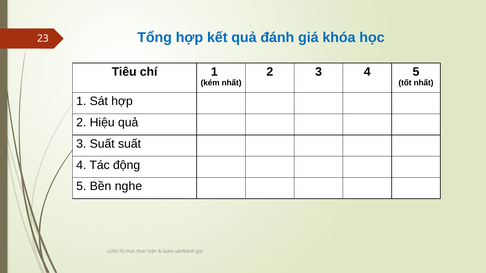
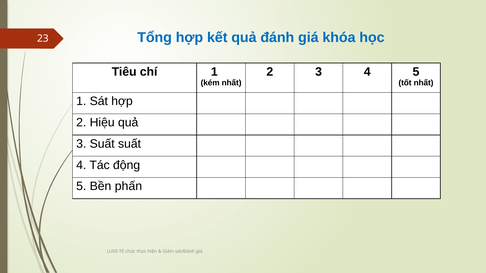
nghe: nghe -> phấn (128, 186)
